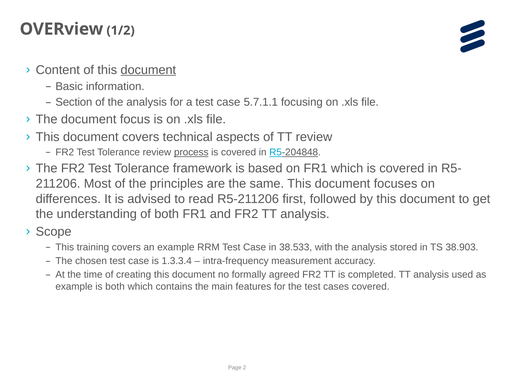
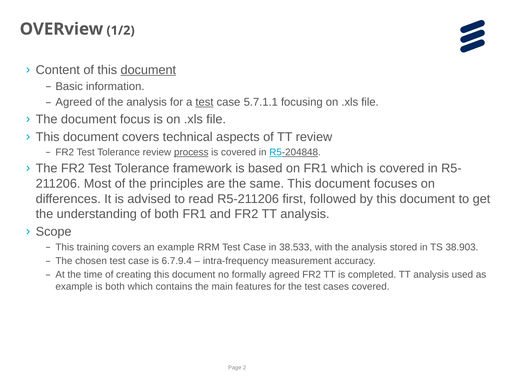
Section: Section -> Agreed (74, 102)
test underline: none -> present (205, 102)
1.3.3.4: 1.3.3.4 -> 6.7.9.4 (177, 261)
